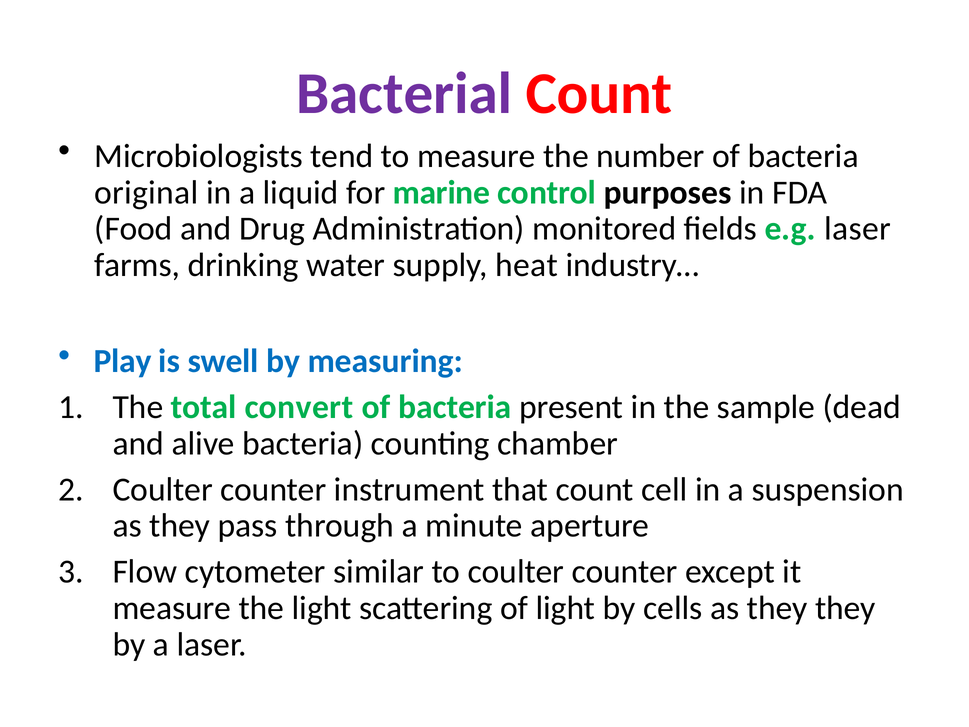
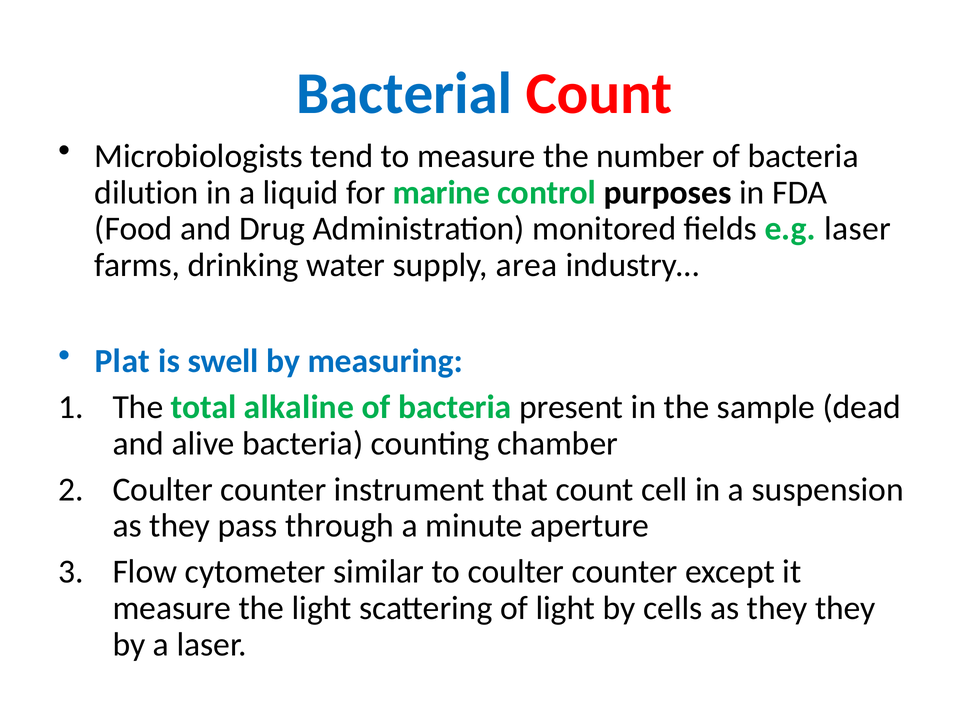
Bacterial colour: purple -> blue (404, 94)
original: original -> dilution (147, 192)
heat: heat -> area (526, 265)
Play: Play -> Plat (122, 361)
convert: convert -> alkaline (299, 407)
